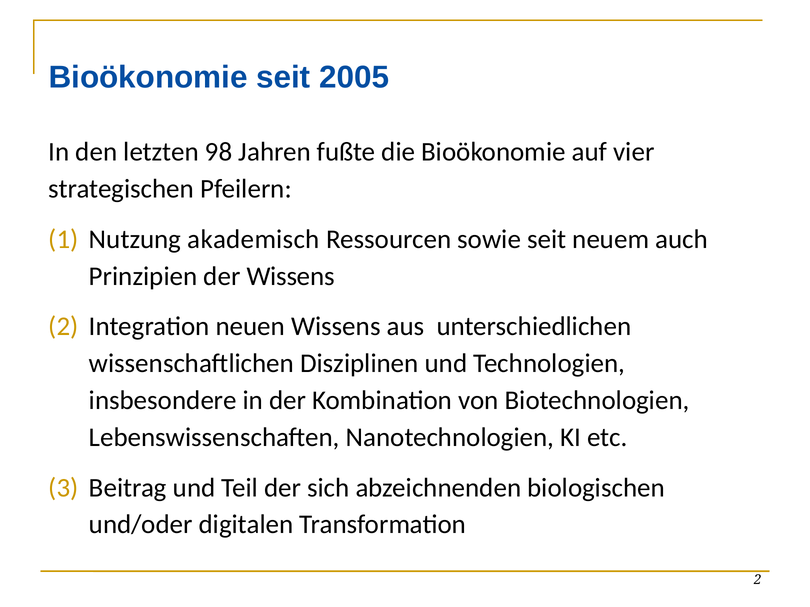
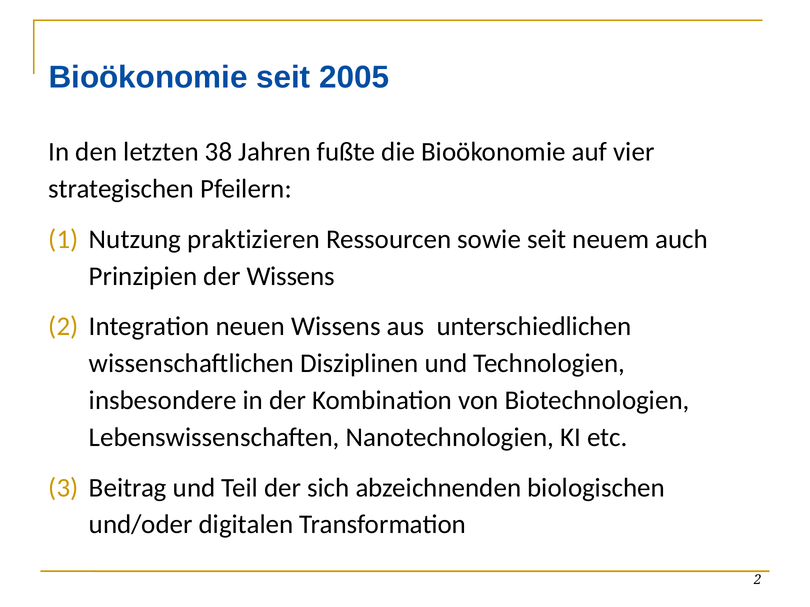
98: 98 -> 38 (219, 152)
akademisch: akademisch -> praktizieren (254, 240)
